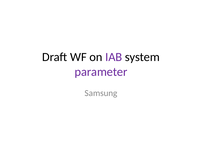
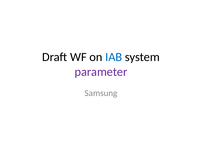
IAB colour: purple -> blue (114, 57)
